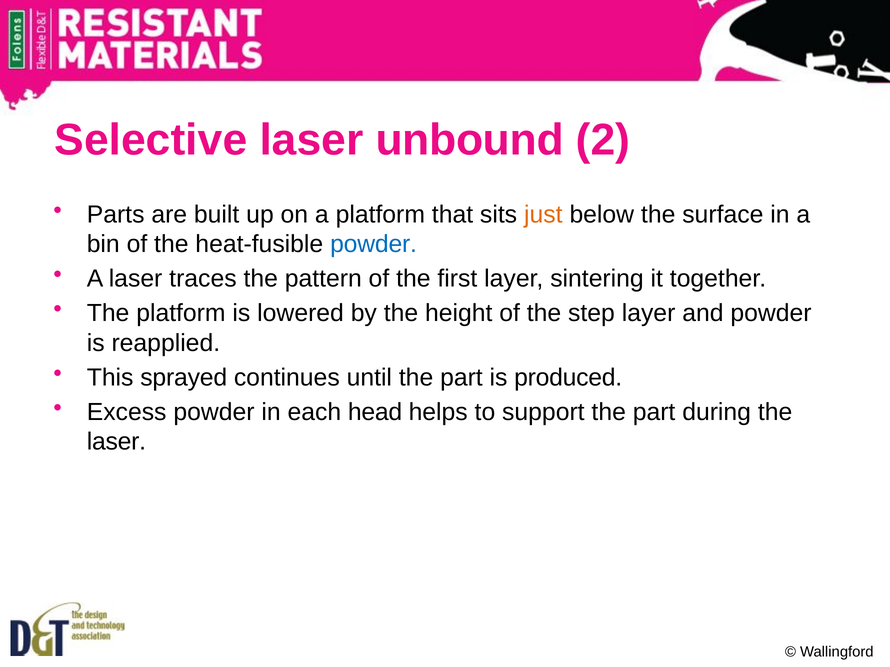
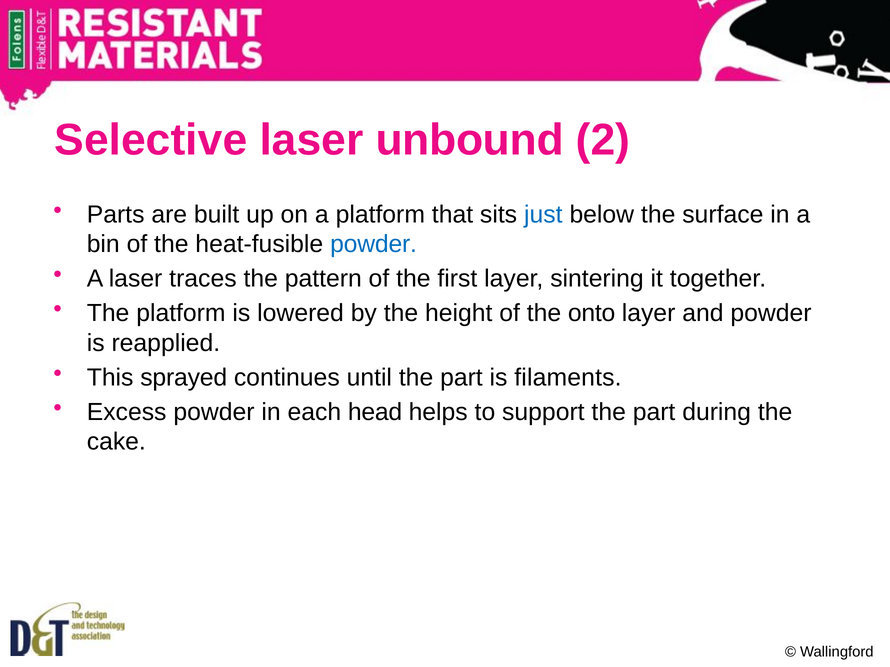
just colour: orange -> blue (543, 215)
step: step -> onto (592, 314)
produced: produced -> filaments (568, 378)
laser: laser -> cake (116, 442)
